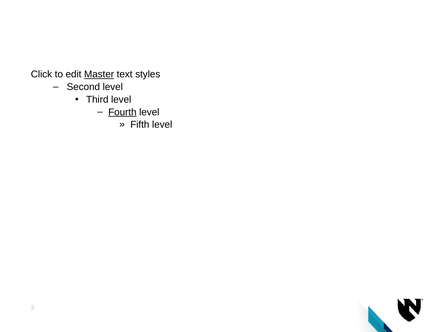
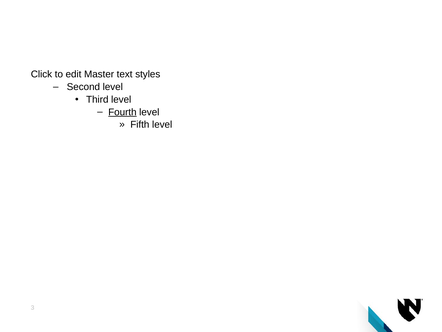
Master underline: present -> none (99, 74)
